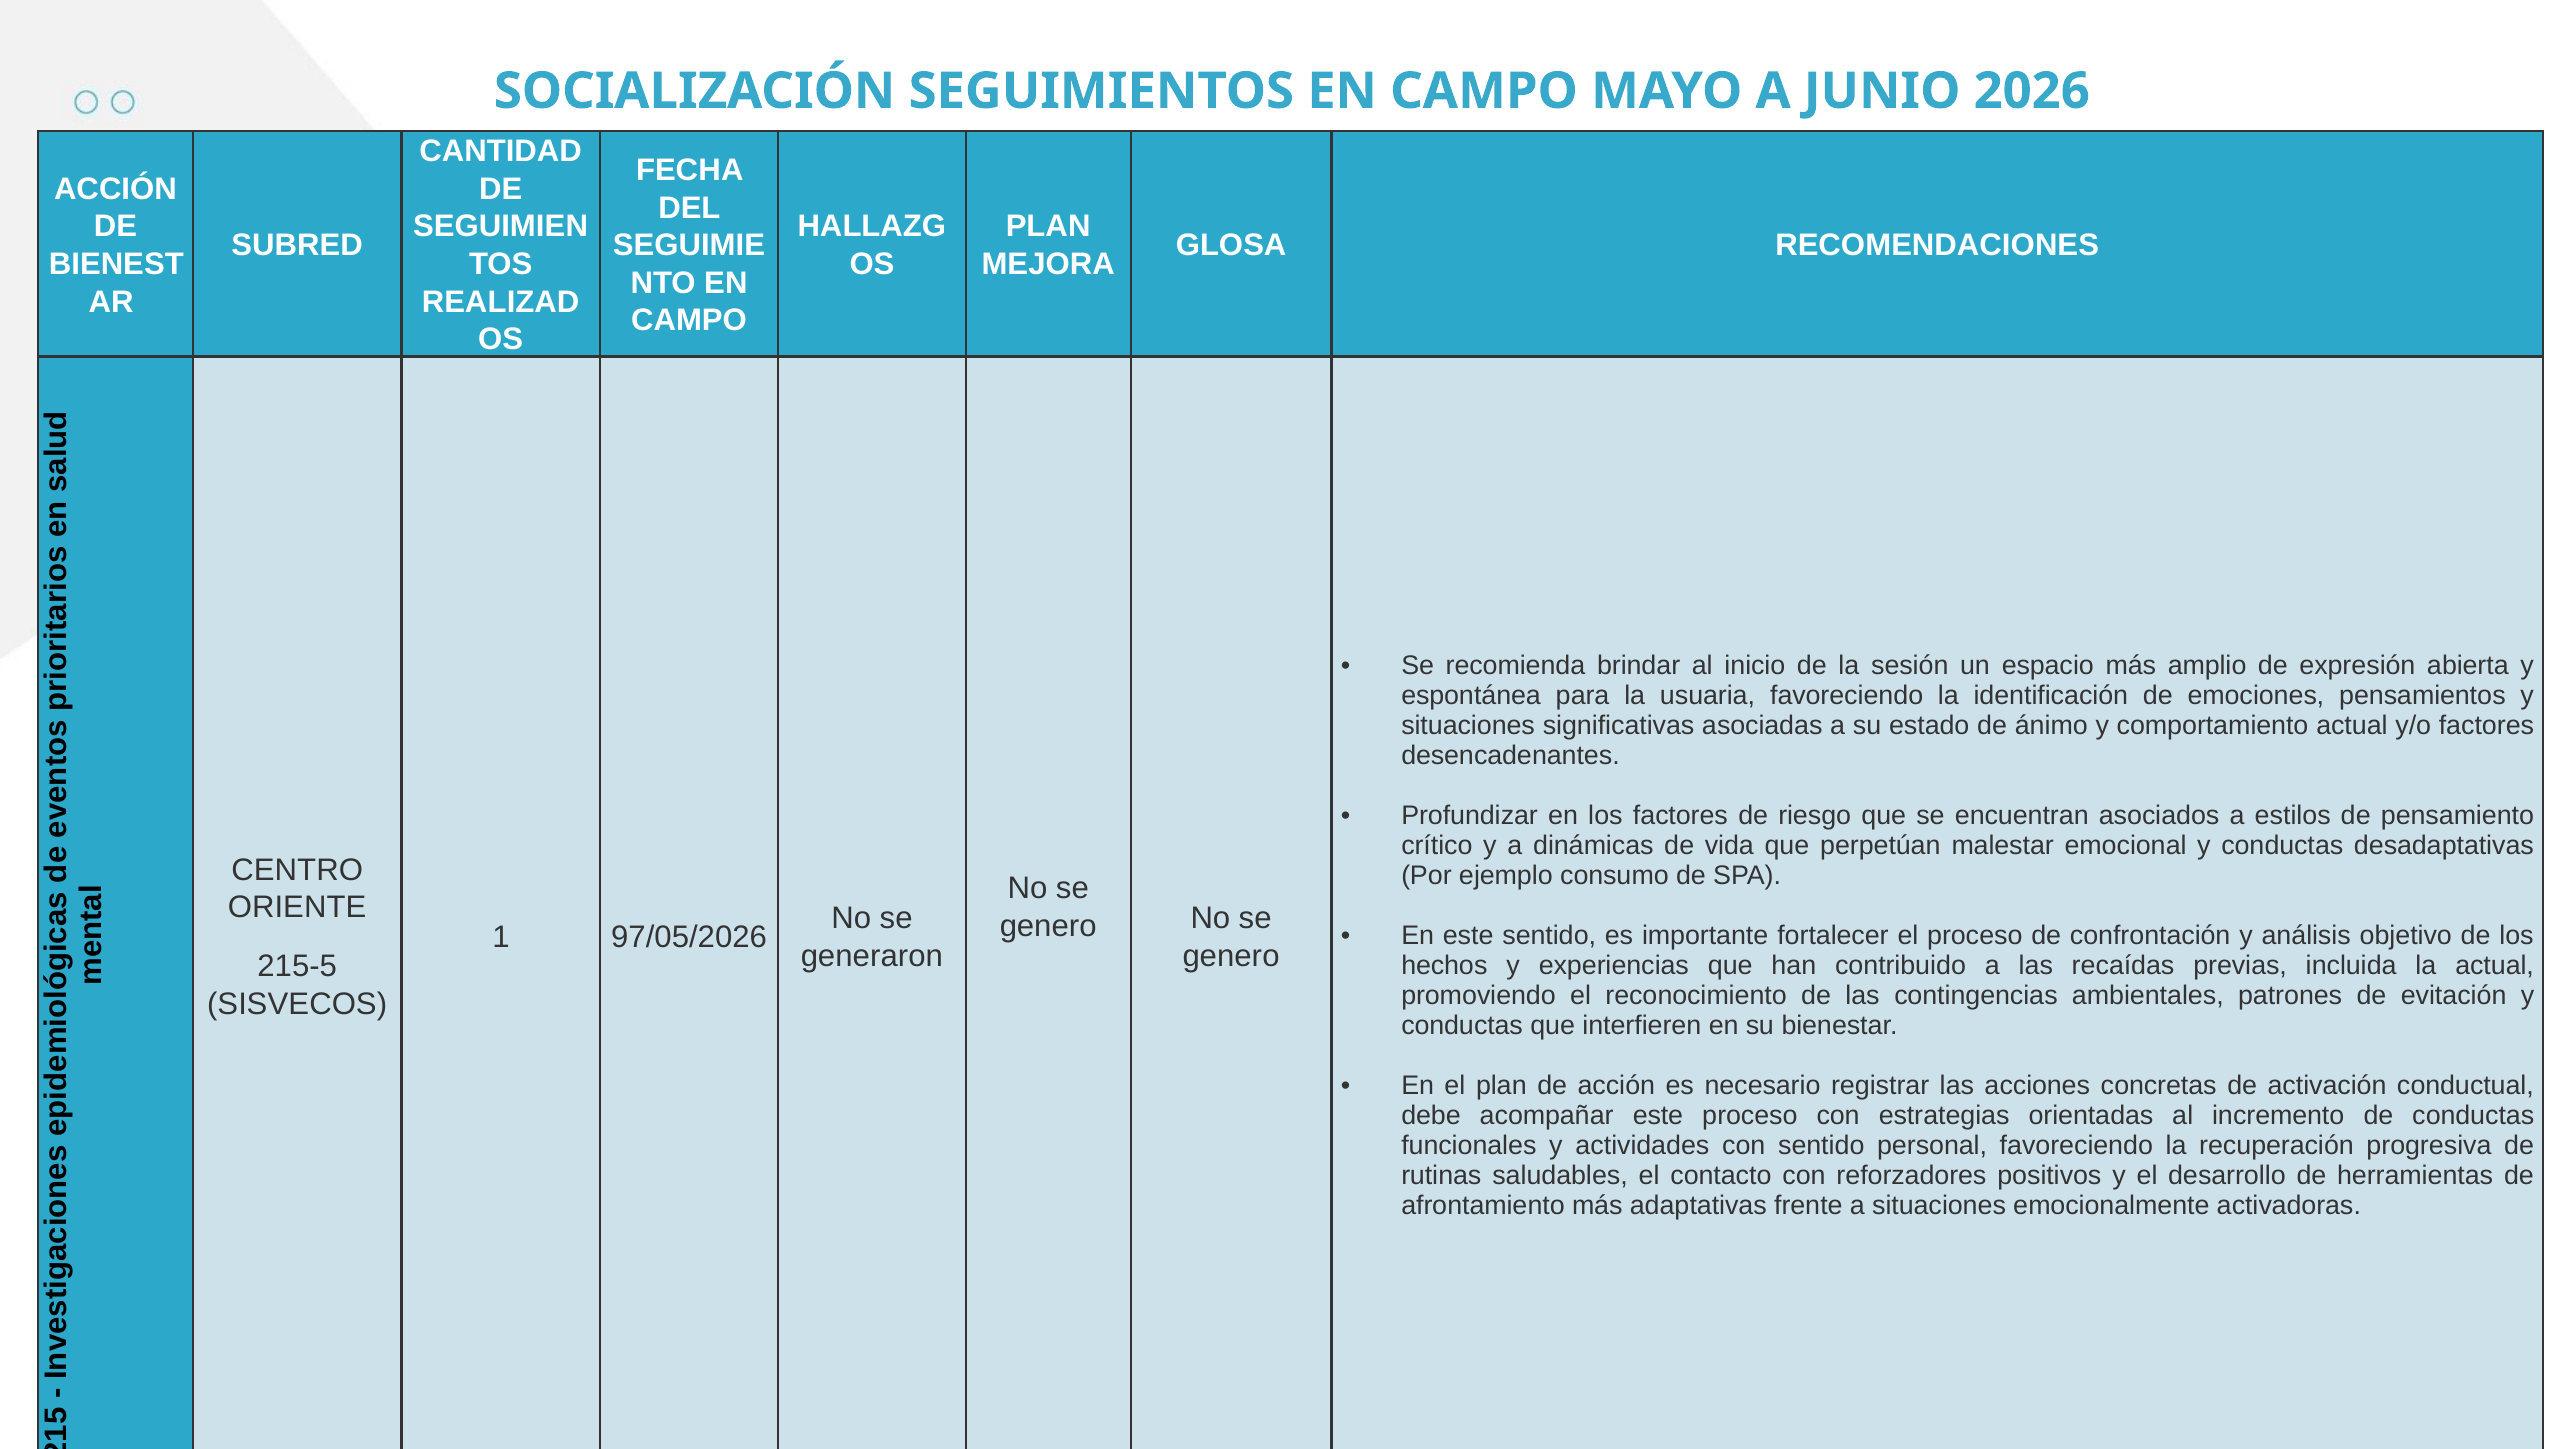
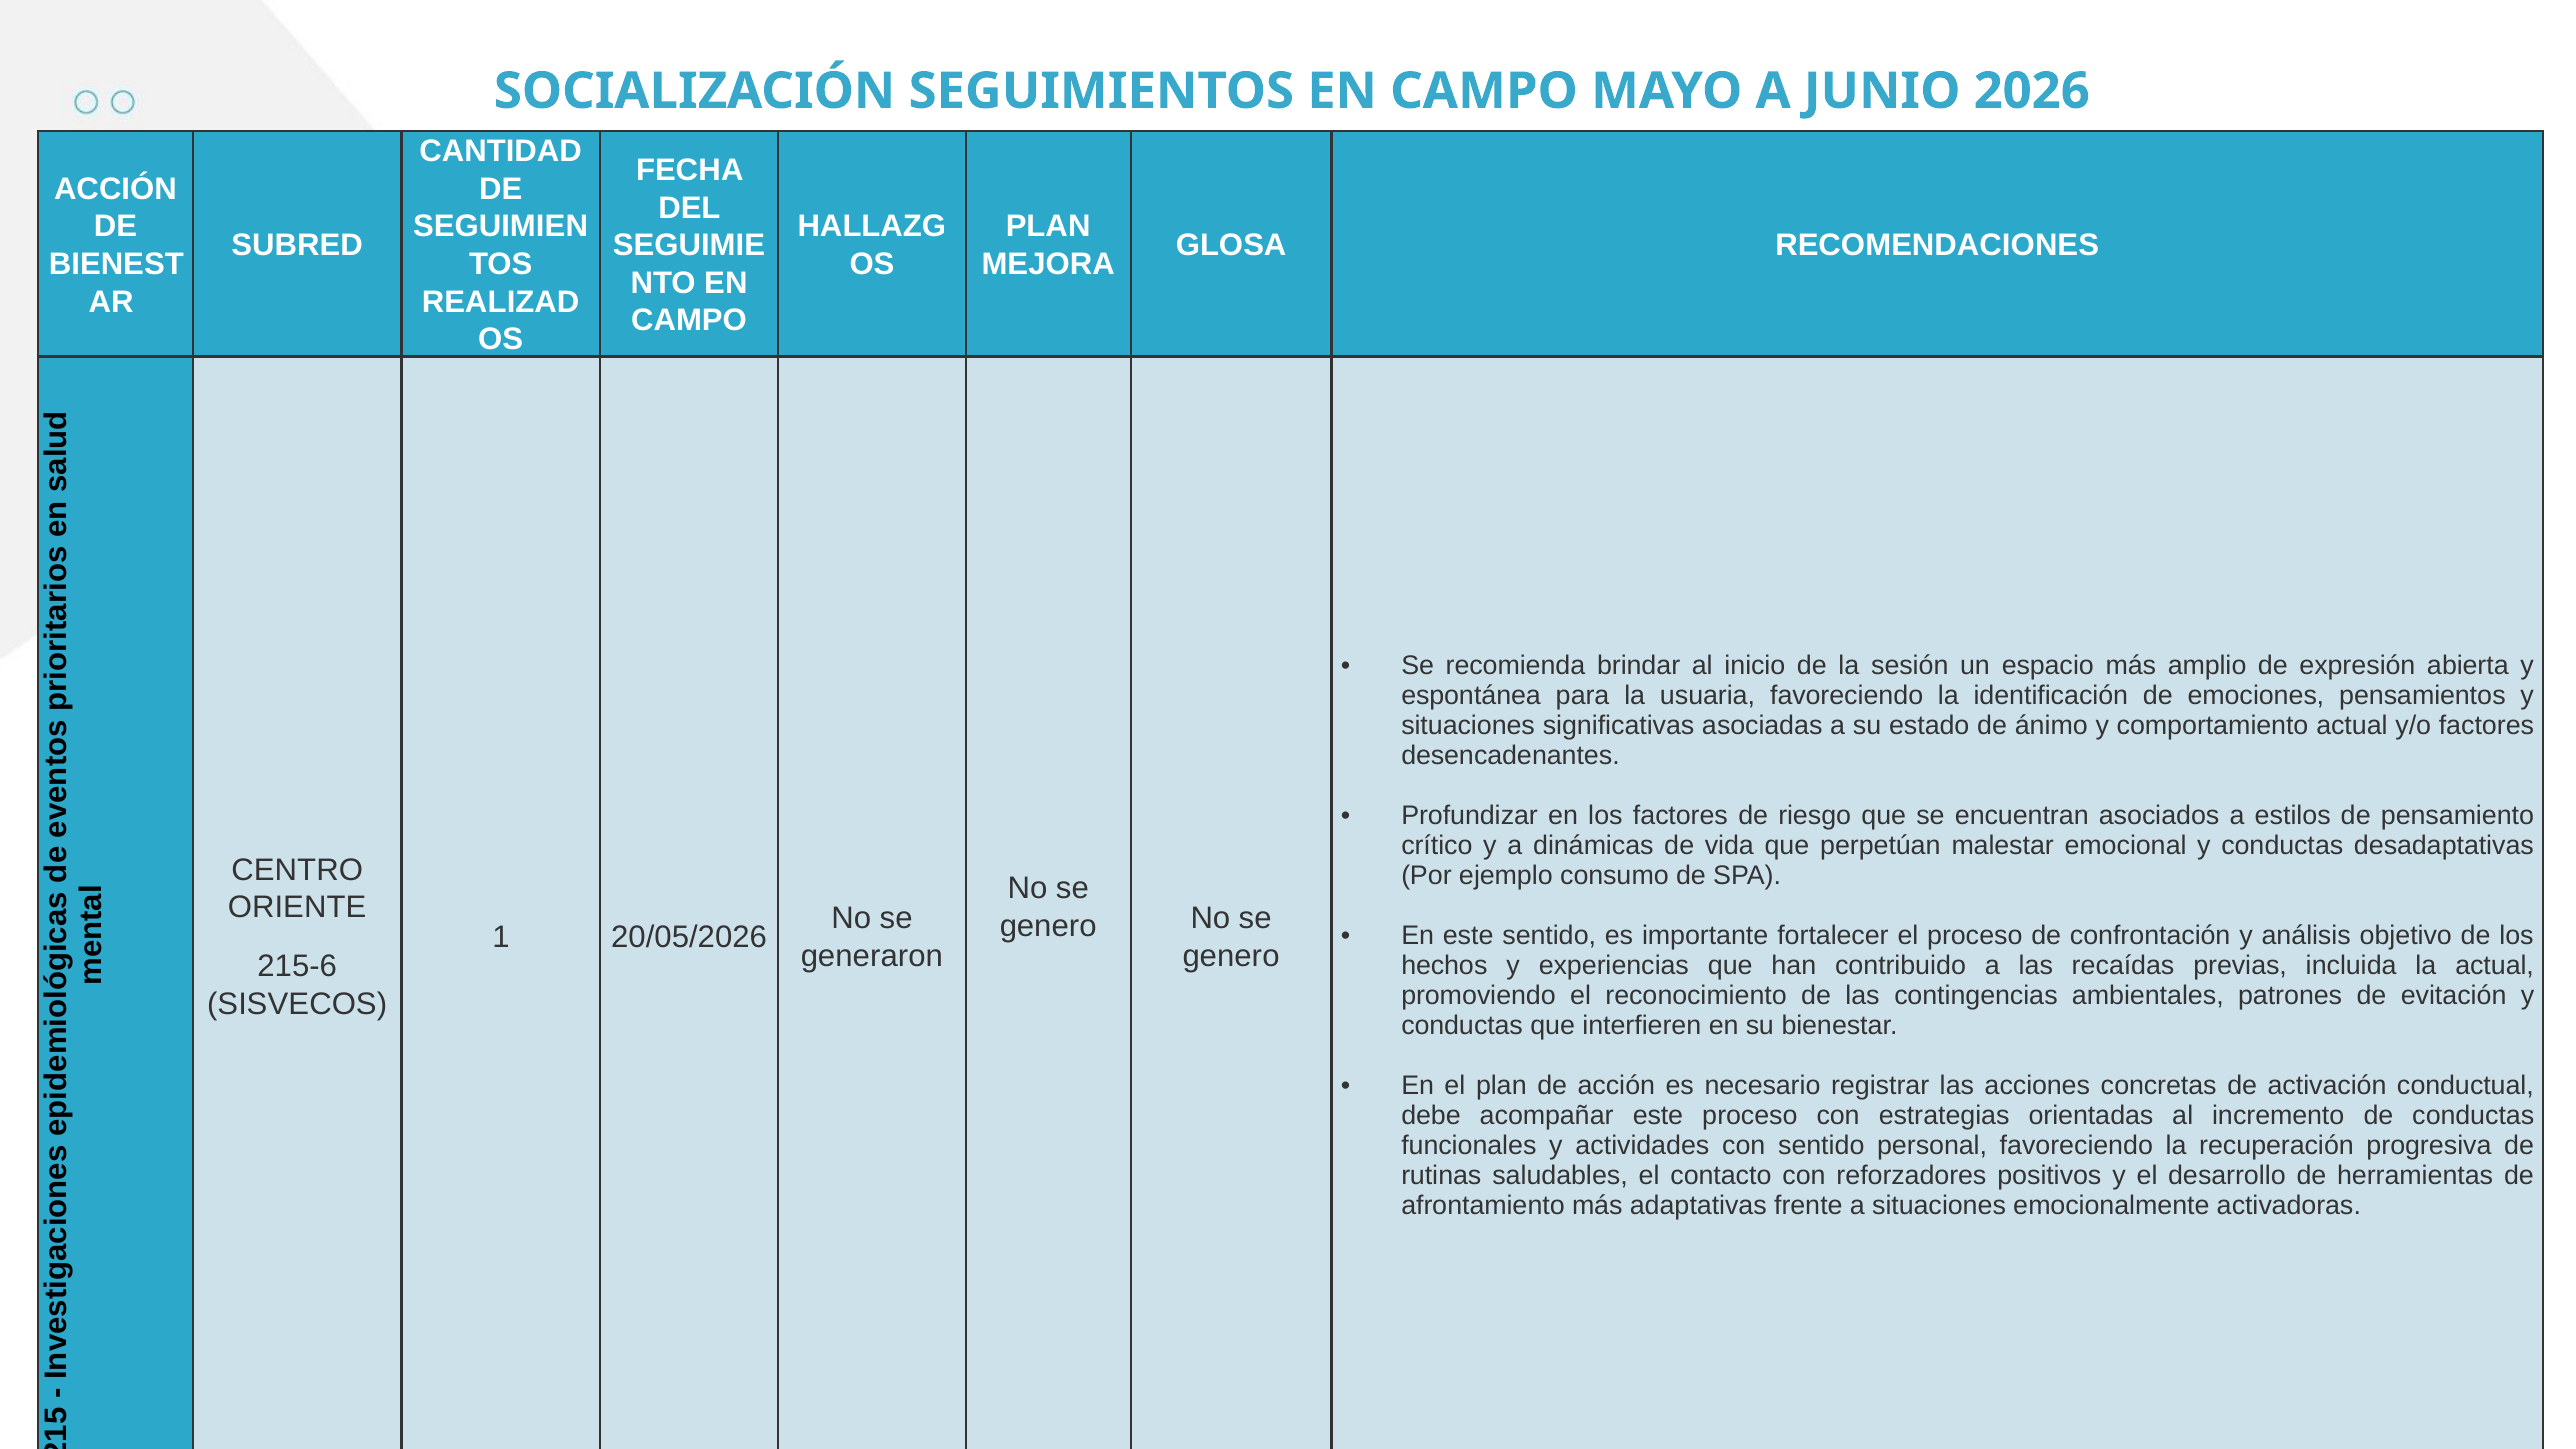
97/05/2026: 97/05/2026 -> 20/05/2026 (689, 937)
215-5: 215-5 -> 215-6 (297, 967)
